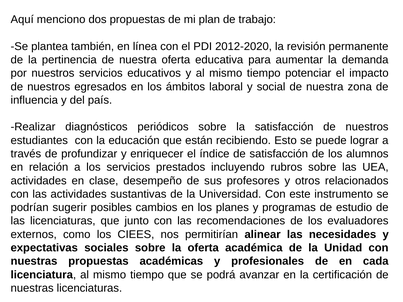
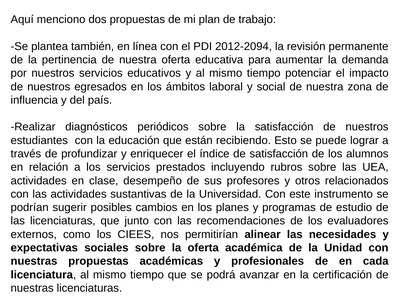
2012-2020: 2012-2020 -> 2012-2094 (244, 46)
